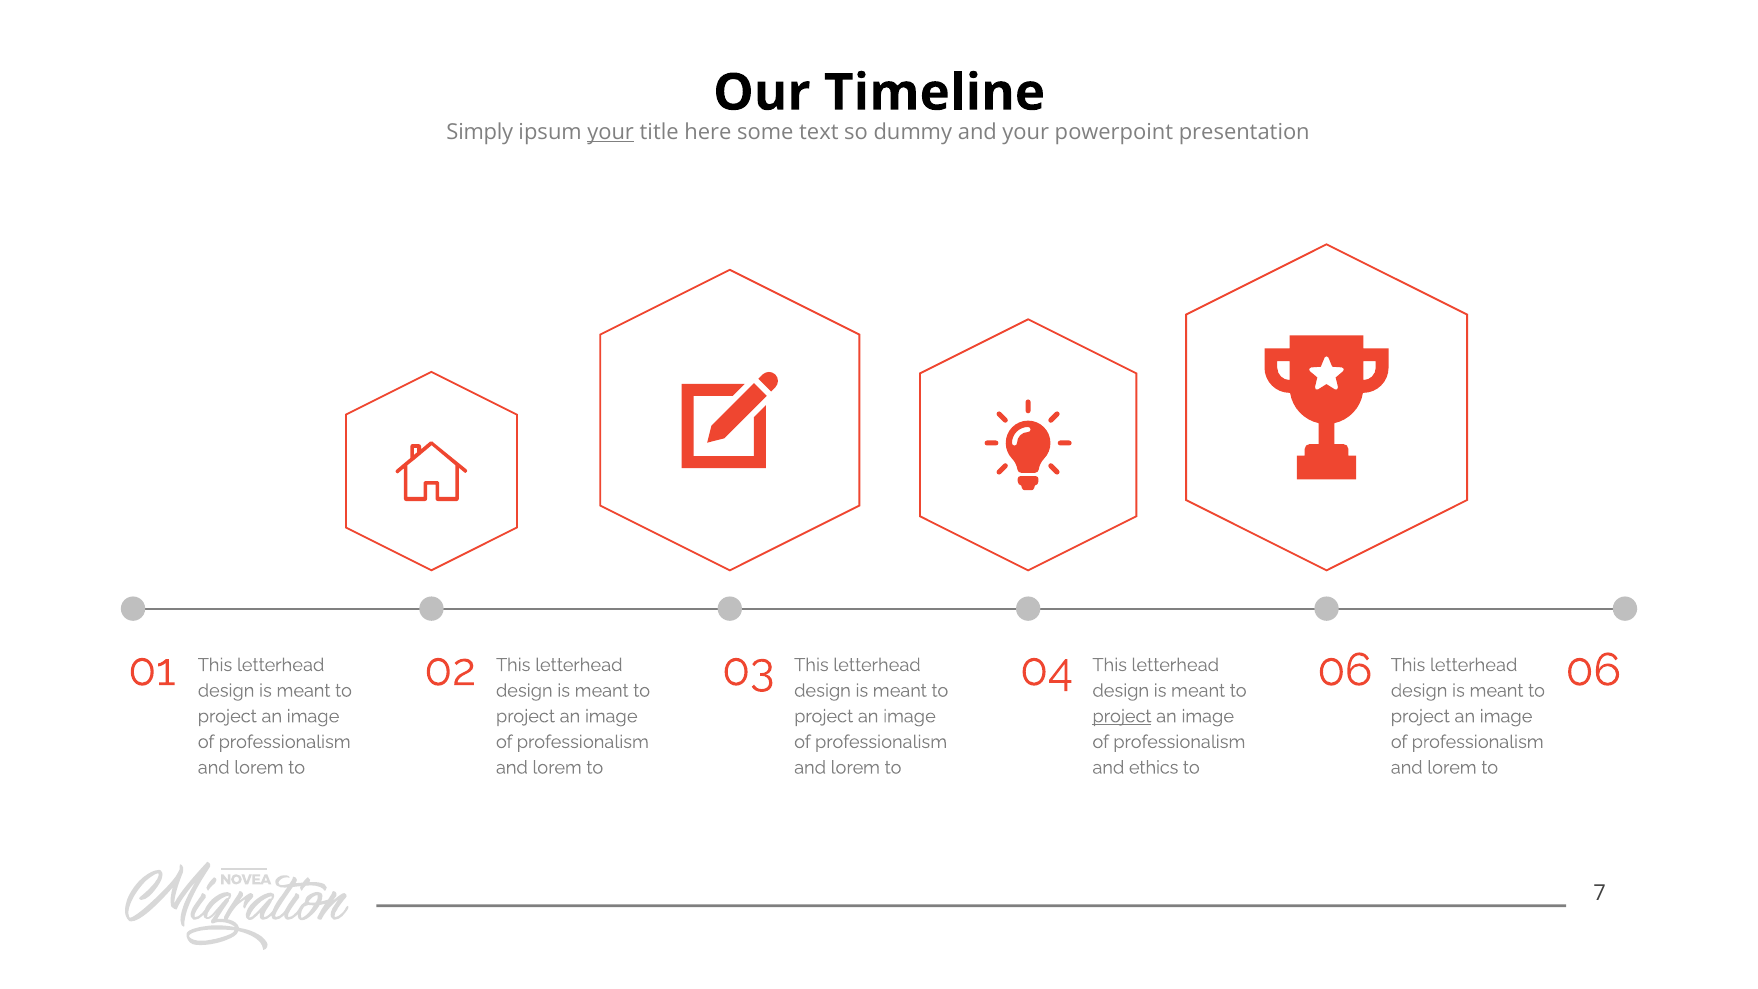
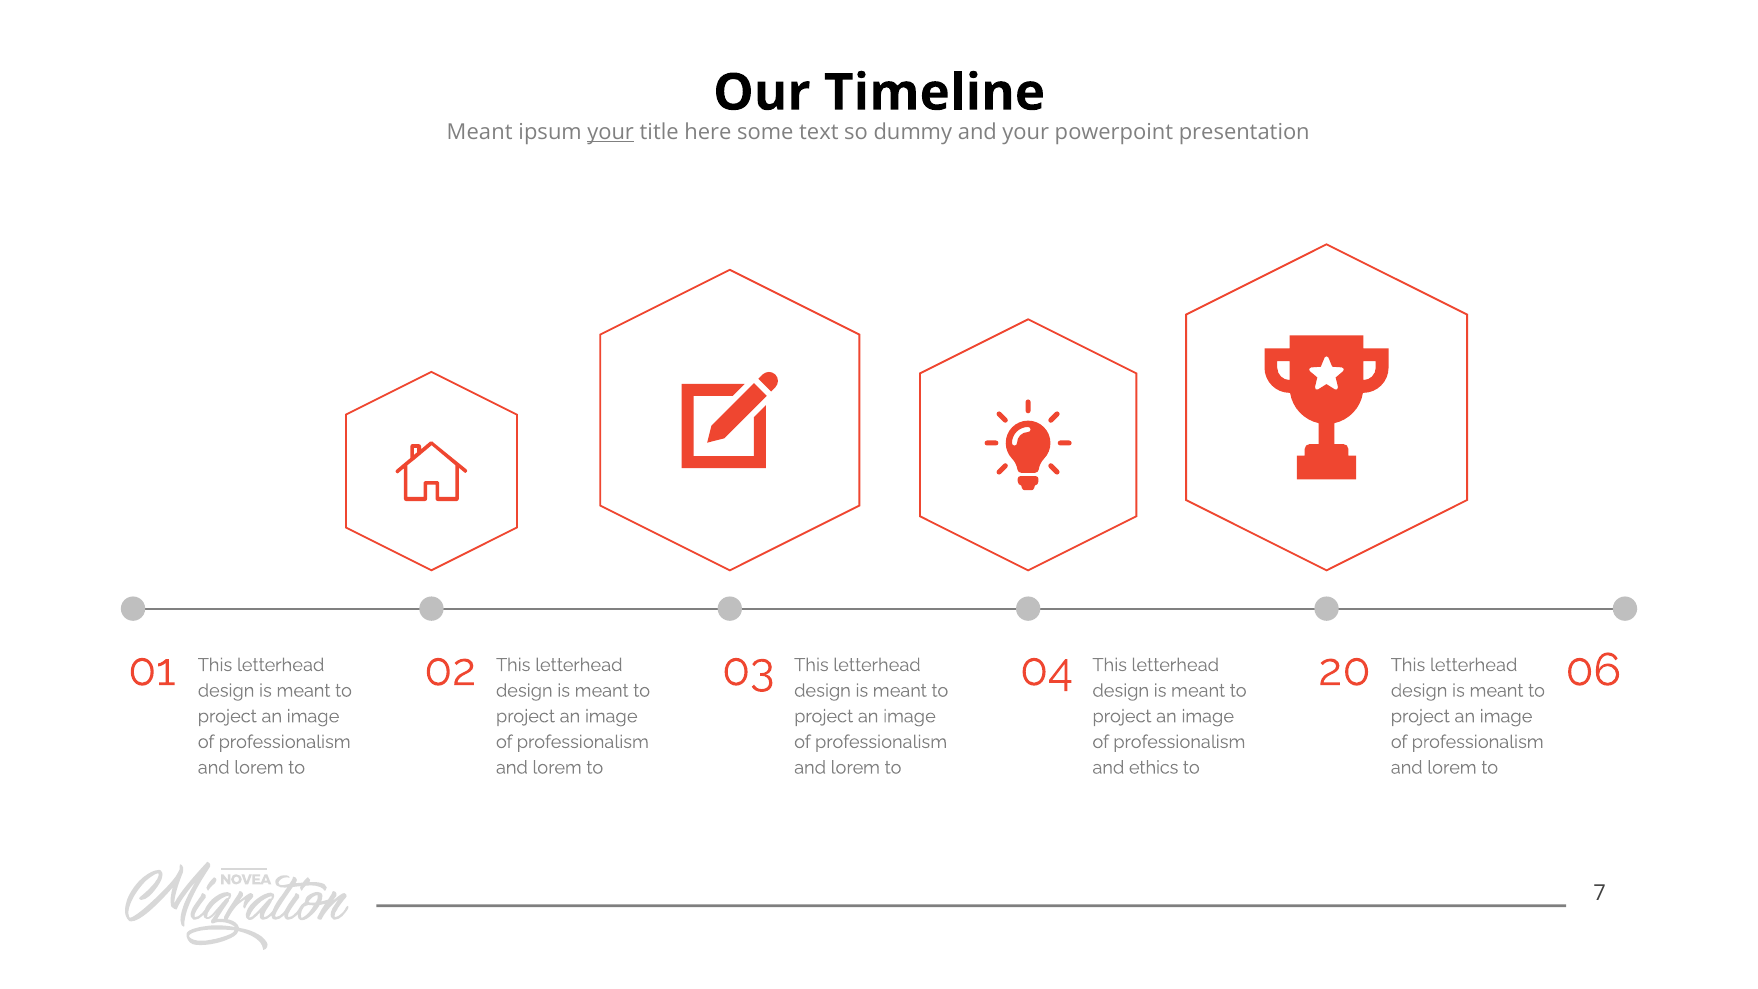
Simply: Simply -> Meant (480, 132)
04 06: 06 -> 20 (1344, 670)
project underline: present -> none (1122, 716)
